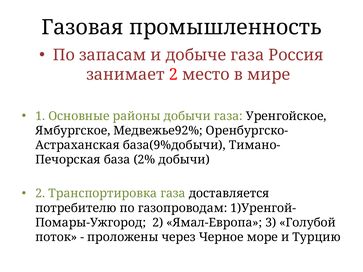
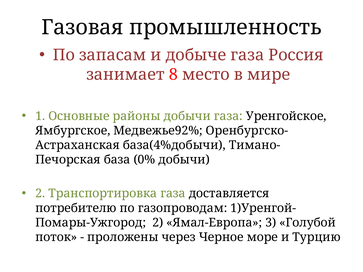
занимает 2: 2 -> 8 (173, 75)
база(9%добычи: база(9%добычи -> база(4%добычи (174, 145)
2%: 2% -> 0% (144, 160)
